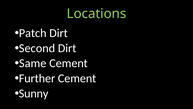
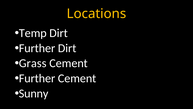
Locations colour: light green -> yellow (96, 14)
Patch: Patch -> Temp (33, 33)
Second: Second -> Further (37, 48)
Same: Same -> Grass (33, 63)
